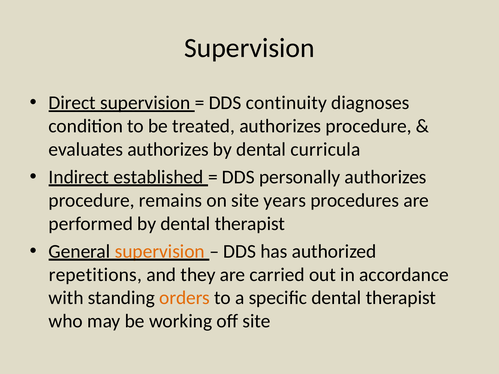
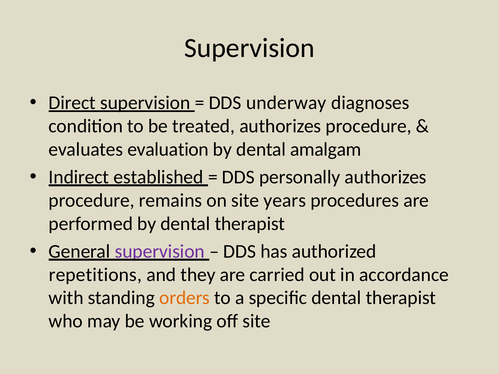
continuity: continuity -> underway (286, 103)
evaluates authorizes: authorizes -> evaluation (168, 149)
curricula: curricula -> amalgam (326, 149)
supervision colour: orange -> purple (160, 252)
